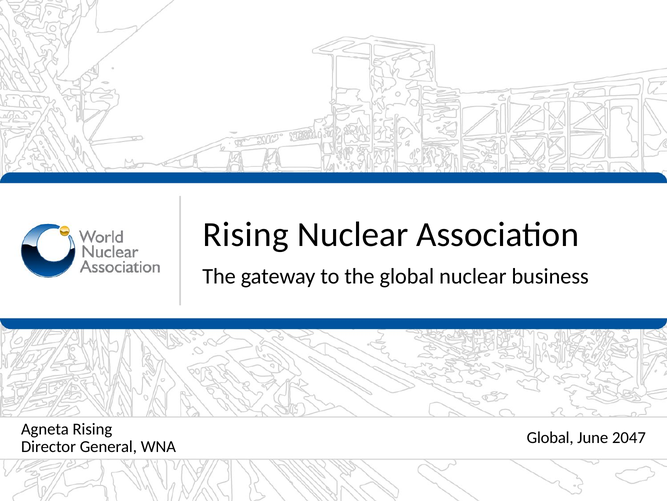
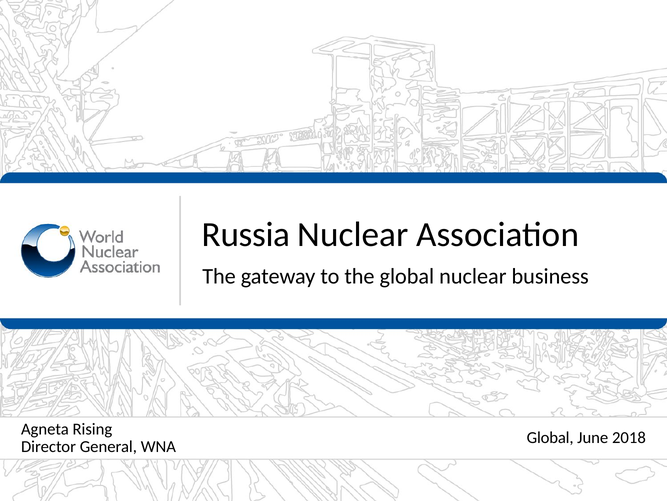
Rising: Rising -> Russia (246, 234)
2047: 2047 -> 2018 (629, 437)
